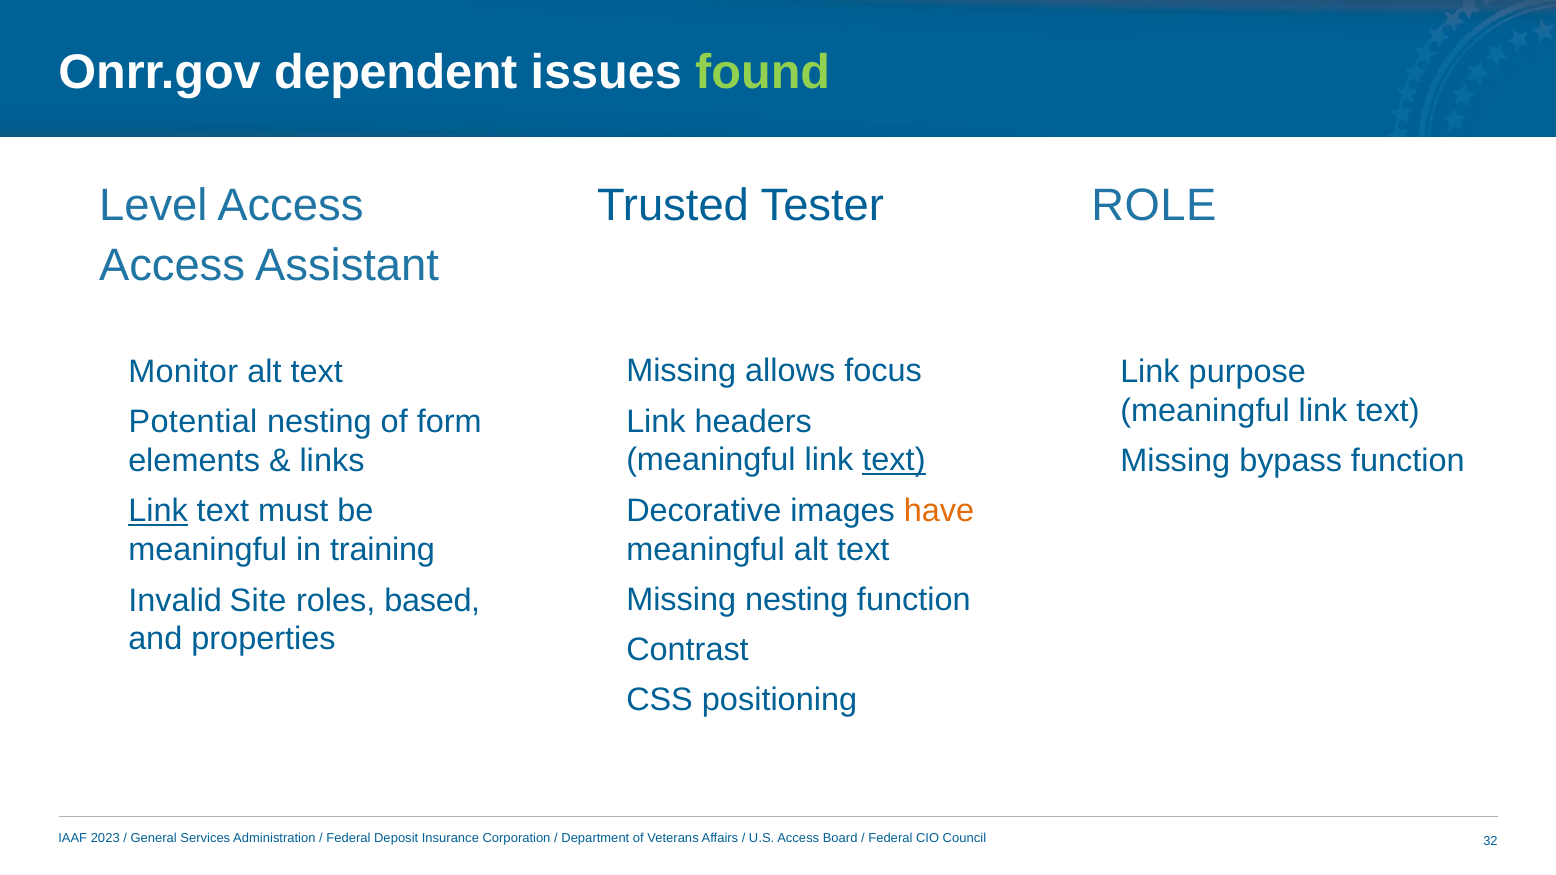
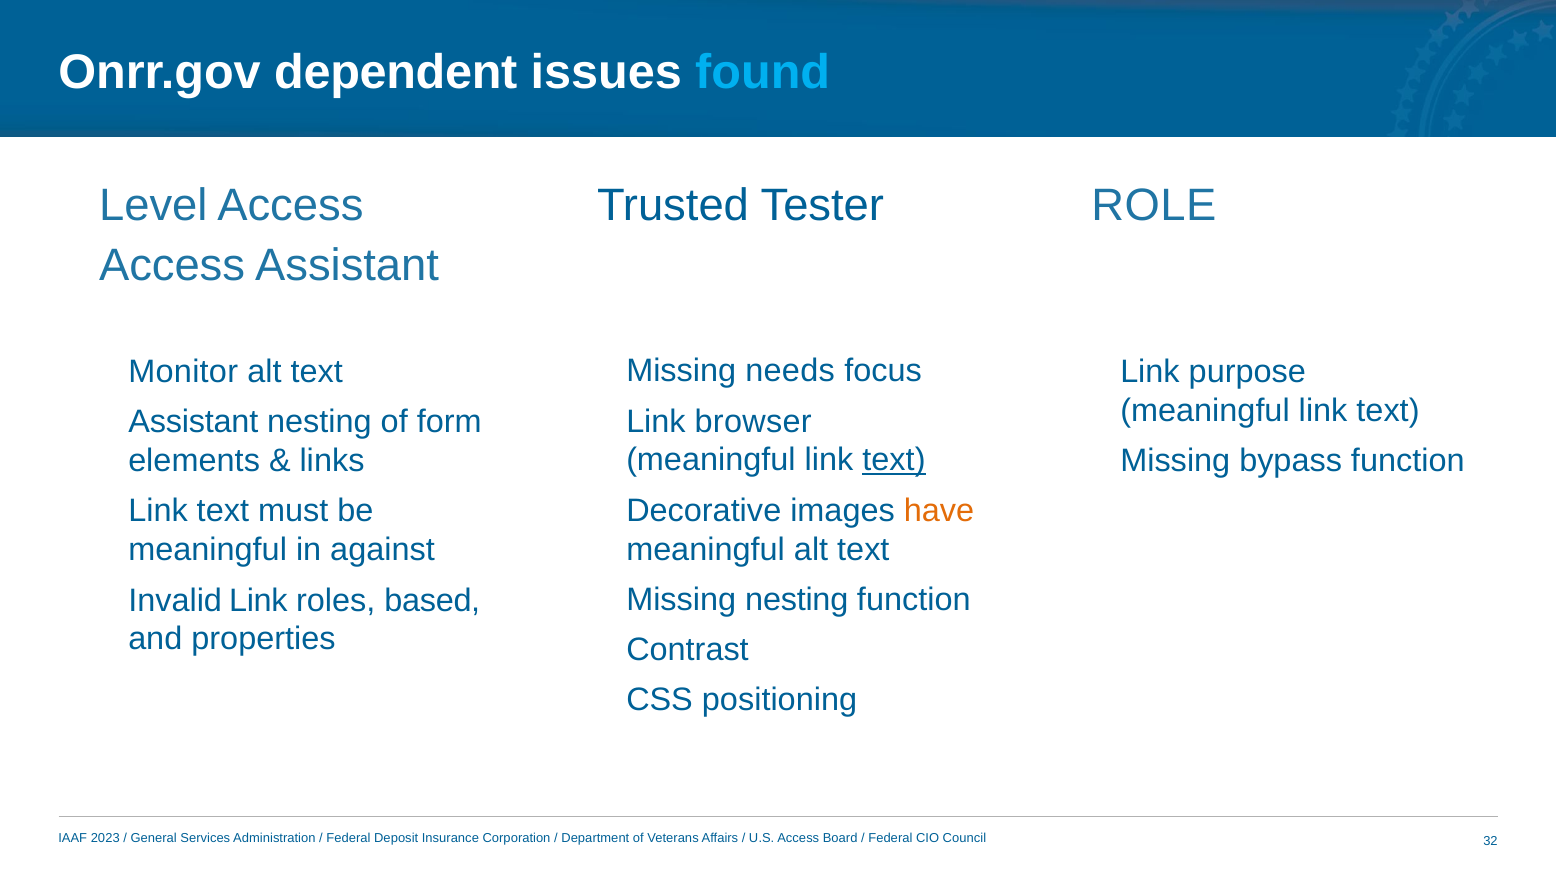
found colour: light green -> light blue (763, 72)
allows: allows -> needs (790, 371)
headers: headers -> browser (753, 421)
Potential: Potential -> Assistant (193, 422)
Link underline: present -> none (158, 511)
training: training -> against (383, 550)
Invalid Site: Site -> Link (258, 600)
